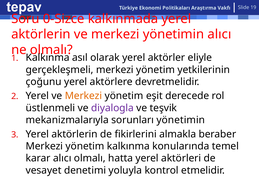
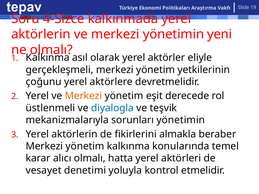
0-Sizce: 0-Sizce -> 4-Sizce (64, 19)
yönetimin alıcı: alıcı -> yeni (220, 34)
diyalogla colour: purple -> blue (112, 108)
